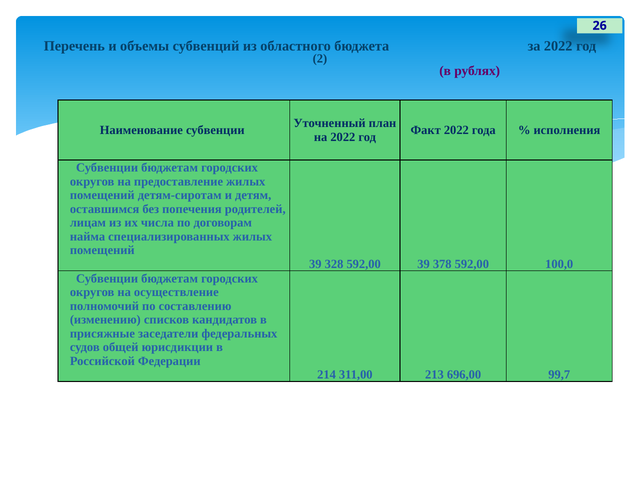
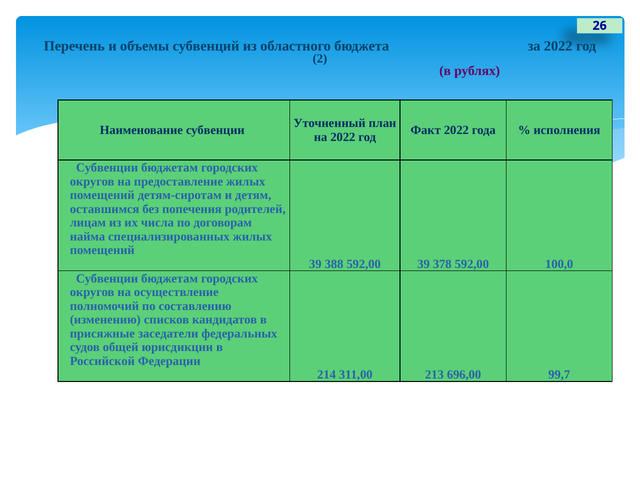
328: 328 -> 388 (334, 264)
